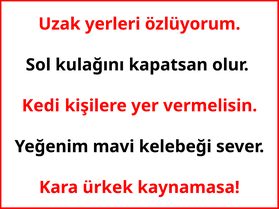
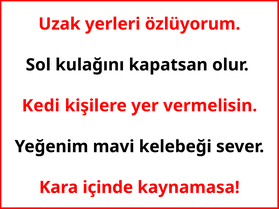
ürkek: ürkek -> içinde (108, 188)
